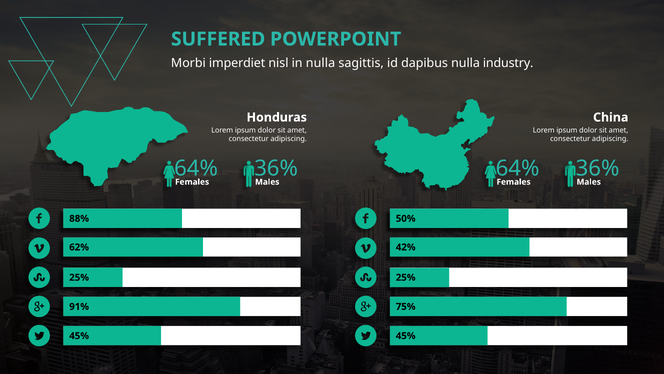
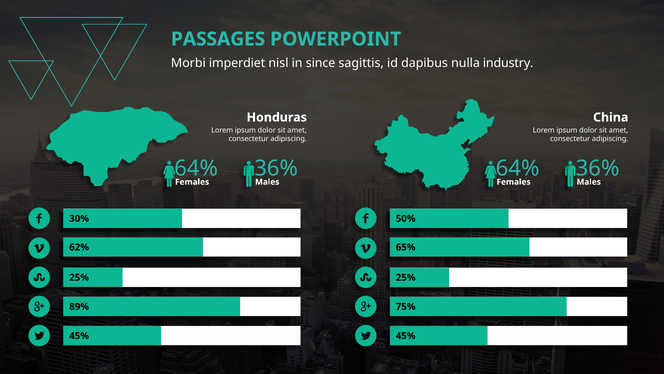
SUFFERED: SUFFERED -> PASSAGES (218, 39)
in nulla: nulla -> since (321, 63)
88%: 88% -> 30% (79, 218)
42%: 42% -> 65% (406, 247)
91%: 91% -> 89% (79, 306)
